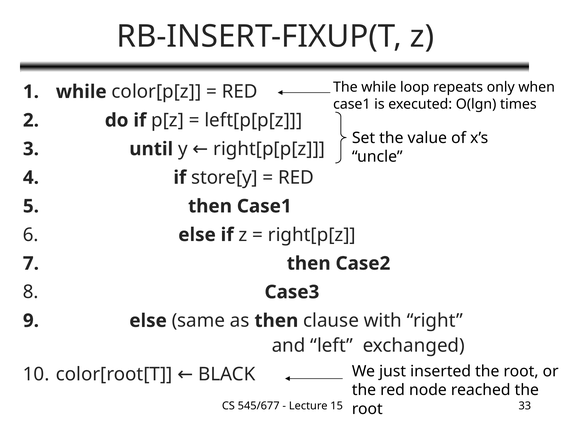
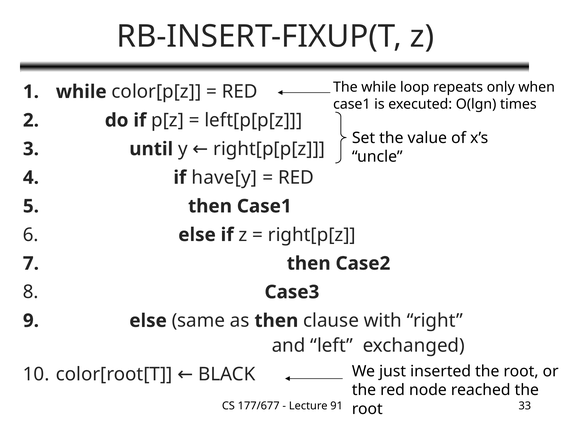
store[y: store[y -> have[y (224, 177)
545/677: 545/677 -> 177/677 (259, 405)
15: 15 -> 91 (337, 405)
